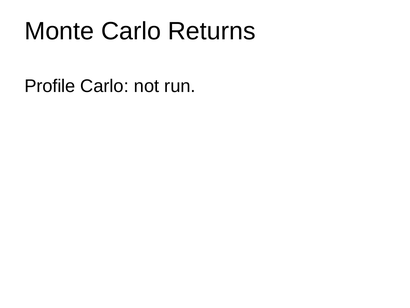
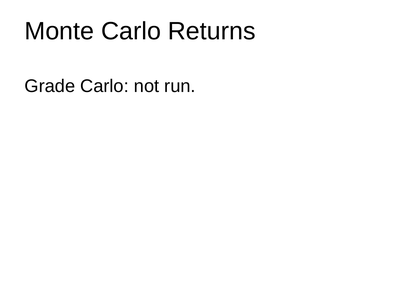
Profile: Profile -> Grade (50, 86)
